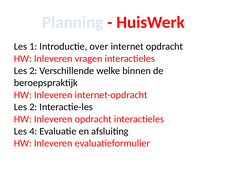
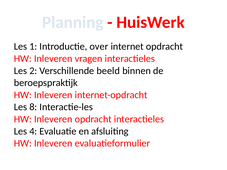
welke: welke -> beeld (108, 71)
2: 2 -> 8 (33, 107)
